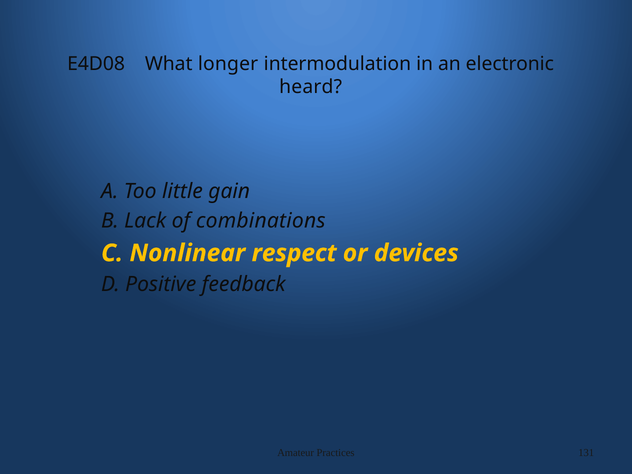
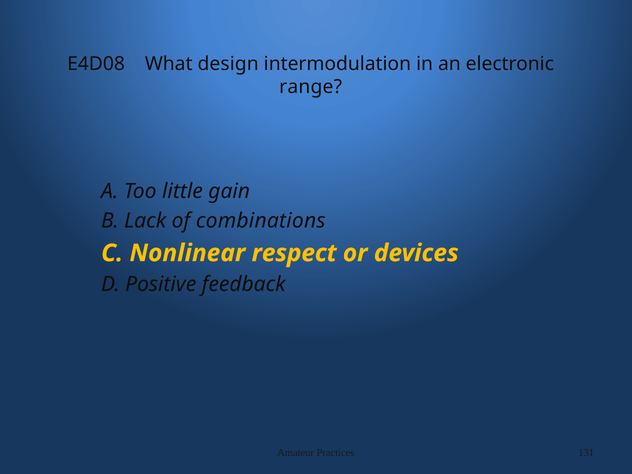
longer: longer -> design (228, 64)
heard: heard -> range (311, 87)
